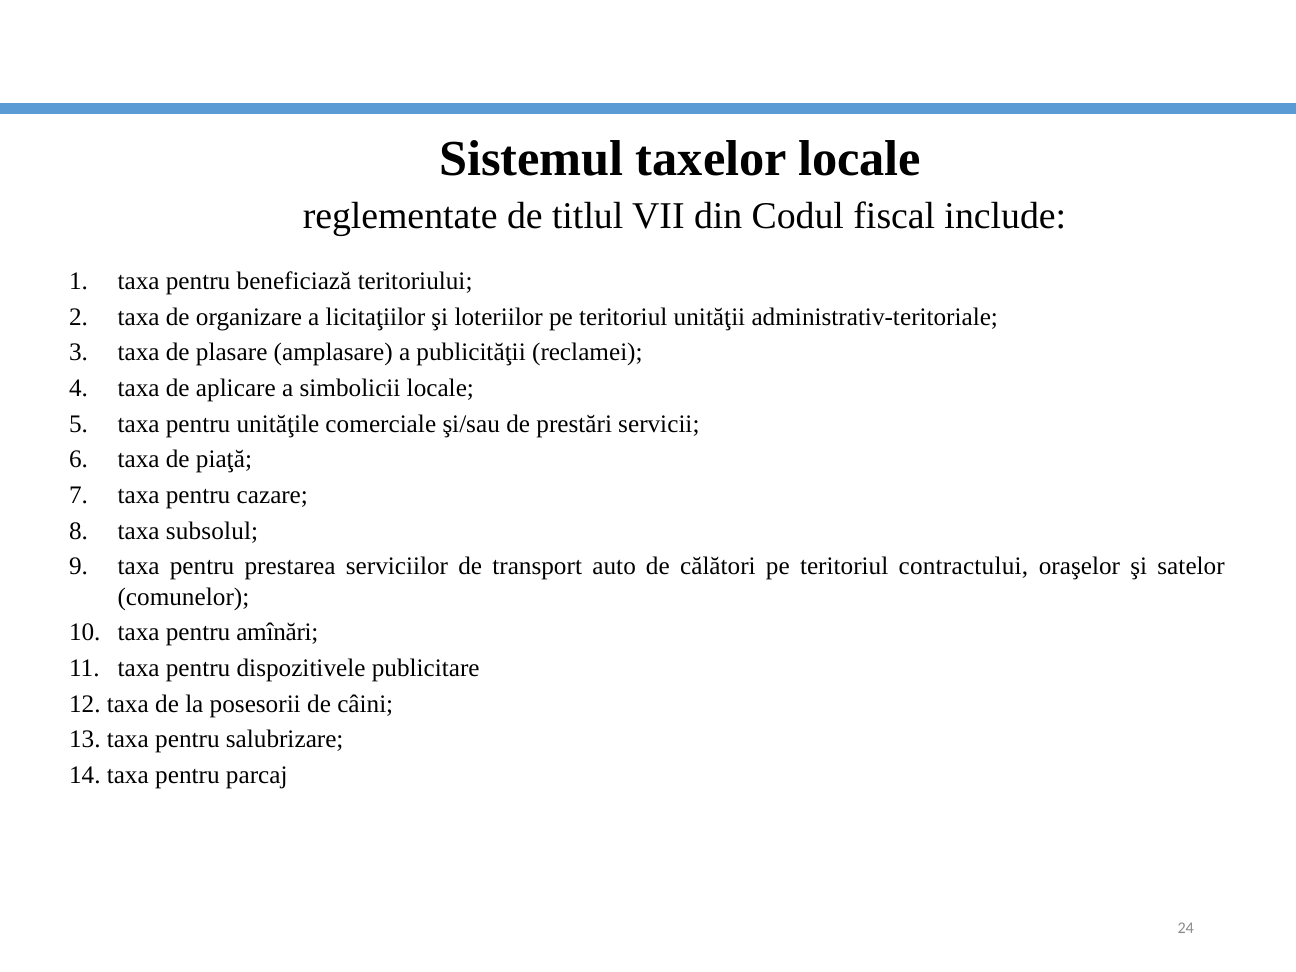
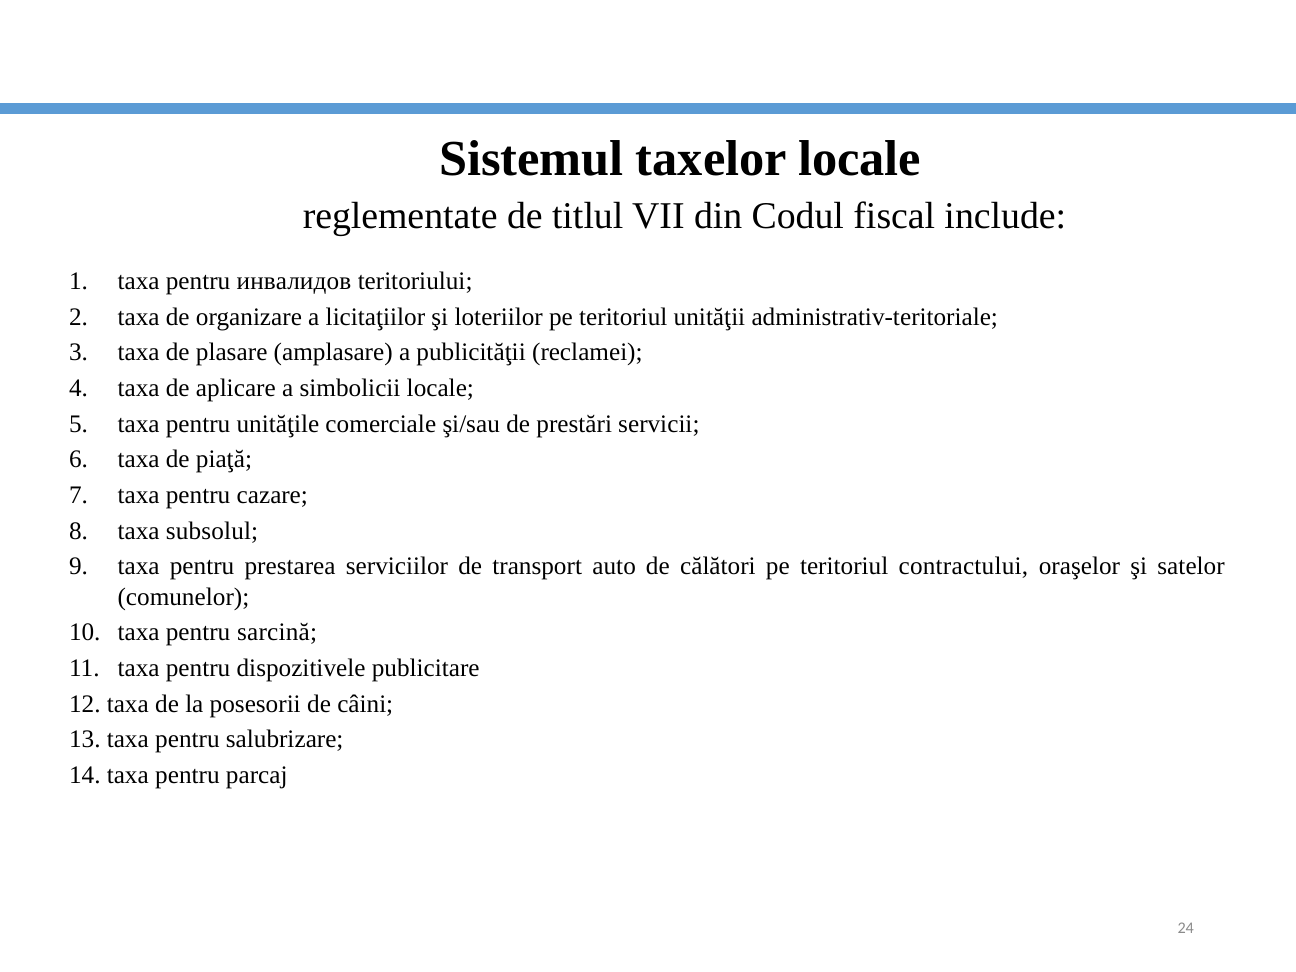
beneficiază: beneficiază -> инвалидов (294, 281)
amînări: amînări -> sarcină (277, 633)
